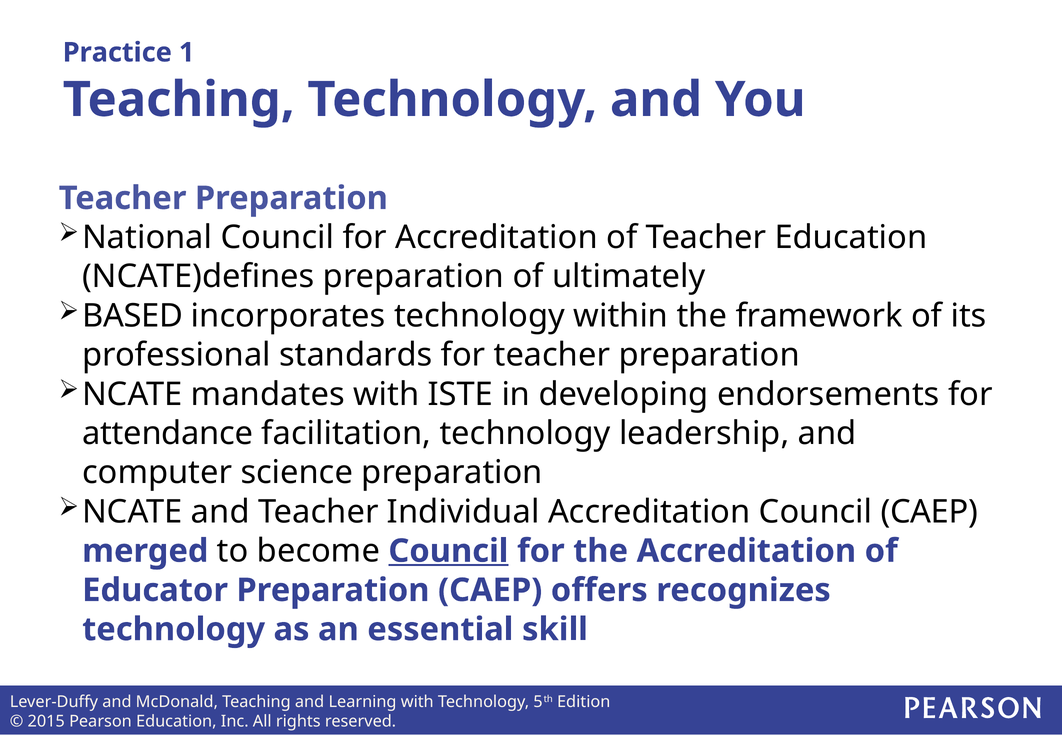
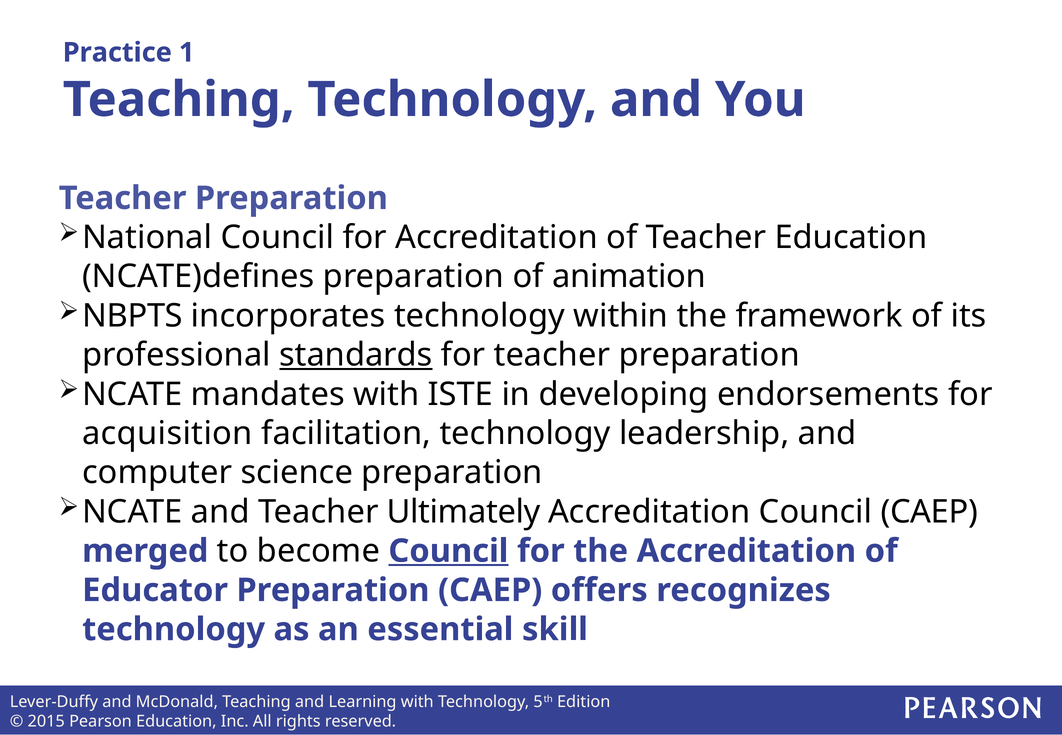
ultimately: ultimately -> animation (629, 277)
BASED: BASED -> NBPTS (133, 316)
standards underline: none -> present (356, 355)
attendance: attendance -> acquisition (167, 434)
Individual: Individual -> Ultimately (463, 512)
